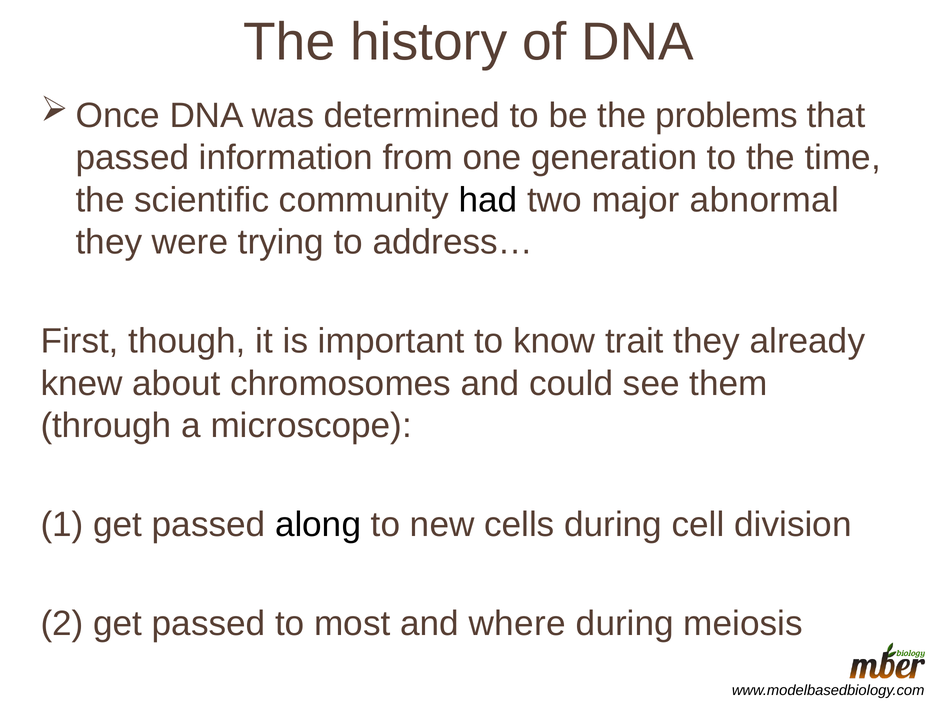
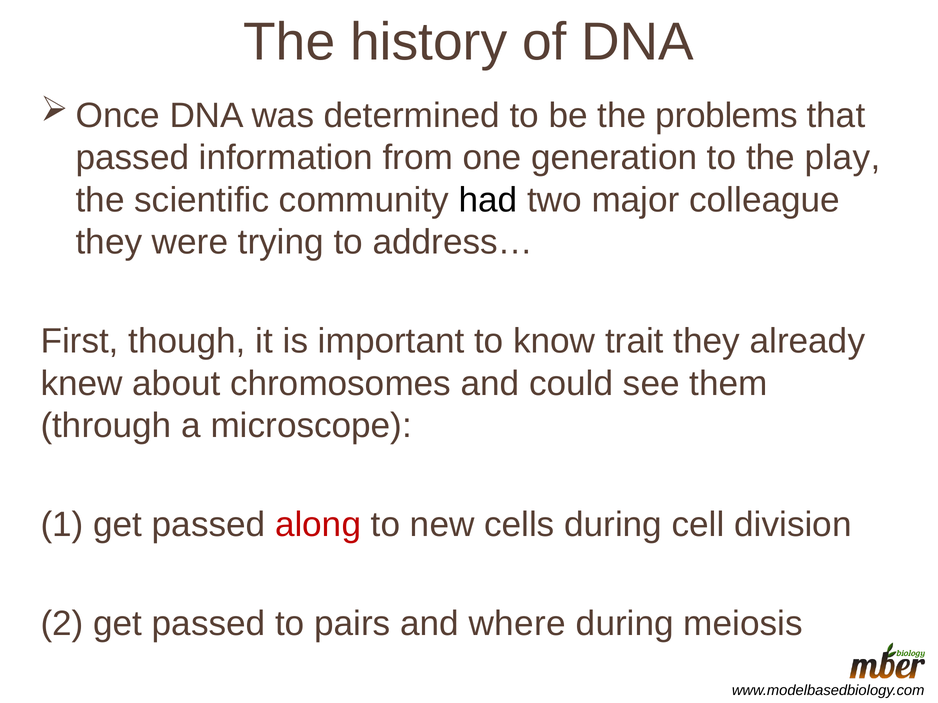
time: time -> play (843, 158)
abnormal: abnormal -> colleague (765, 200)
along colour: black -> red (318, 525)
most: most -> pairs (352, 624)
